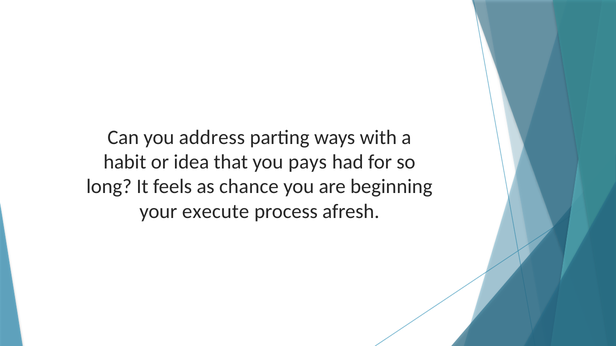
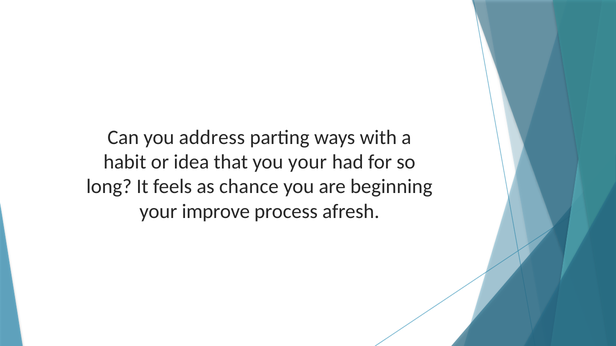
you pays: pays -> your (308, 162)
execute: execute -> improve (216, 212)
